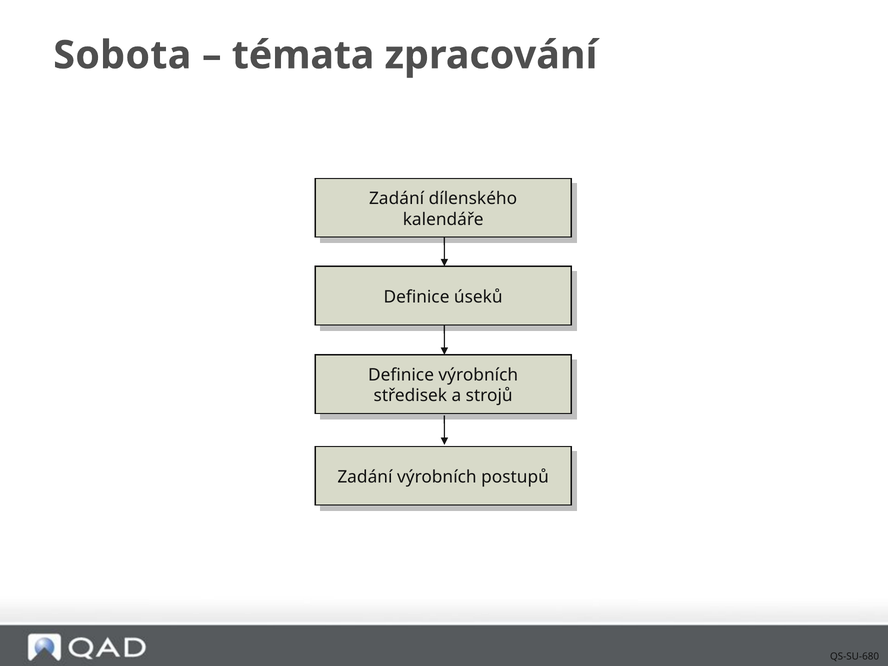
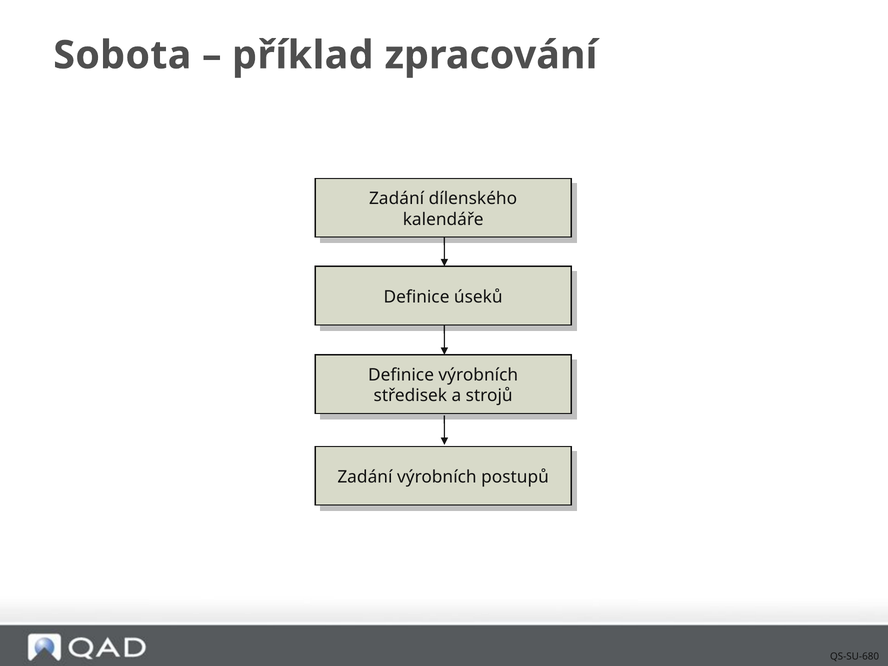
témata: témata -> příklad (303, 55)
